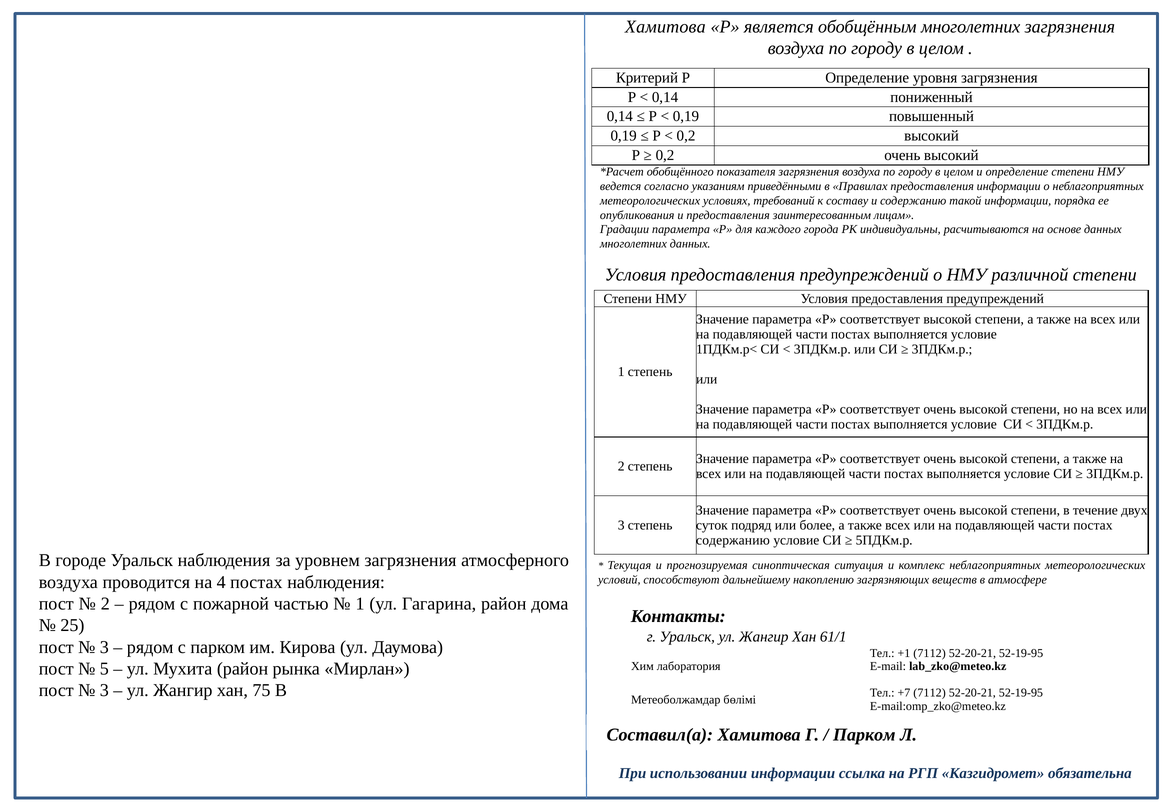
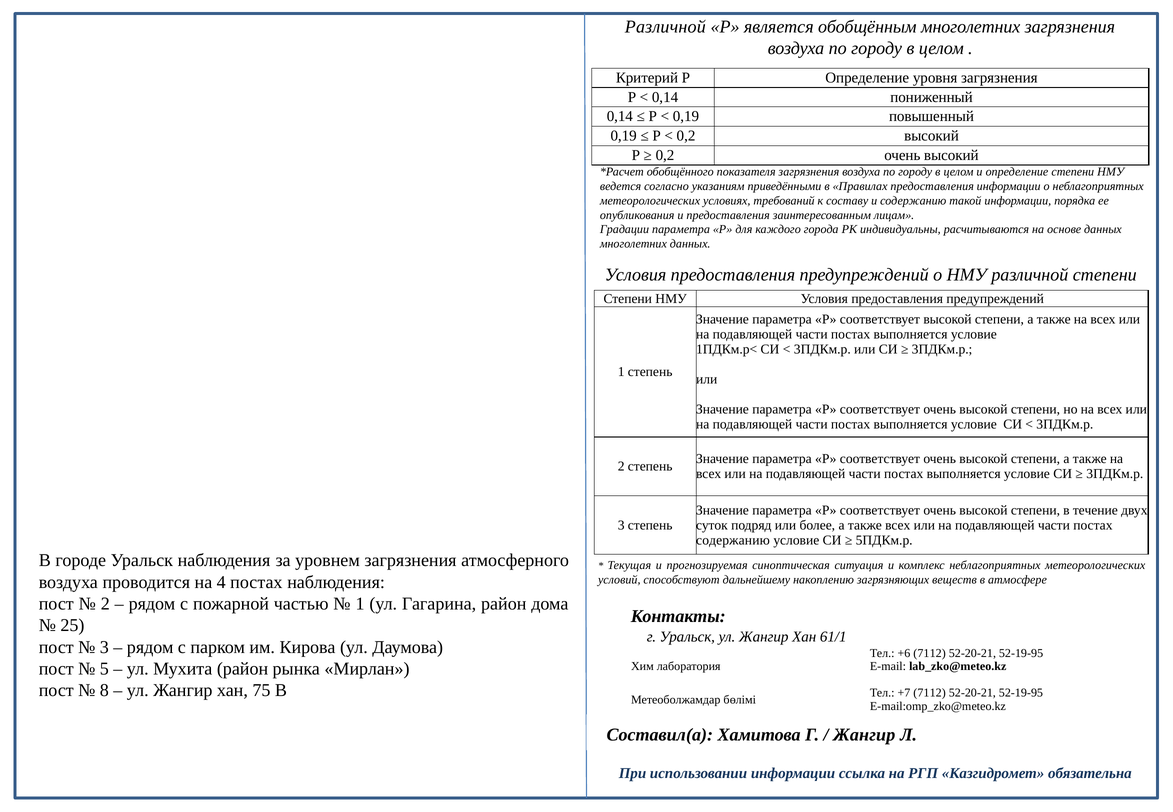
Хамитова: Хамитова -> Различной (665, 27)
+1: +1 -> +6 (904, 653)
3: 3 -> 8 (104, 691)
Парком: Парком -> Жангир (864, 735)
